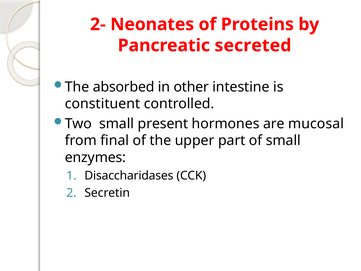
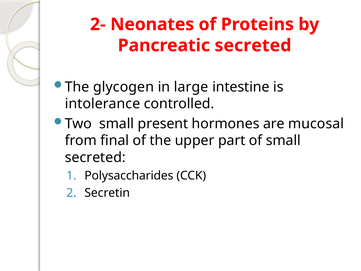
absorbed: absorbed -> glycogen (123, 87)
other: other -> large (191, 87)
constituent: constituent -> intolerance (103, 104)
enzymes: enzymes -> secreted (95, 157)
Disaccharidases: Disaccharidases -> Polysaccharides (129, 176)
